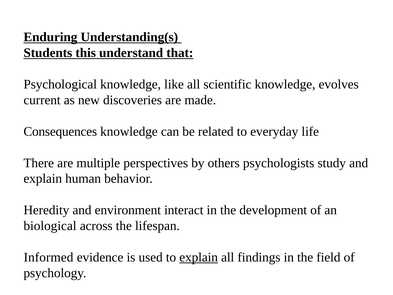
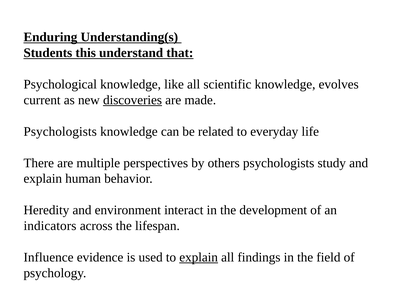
discoveries underline: none -> present (133, 100)
Consequences: Consequences -> Psychologists (60, 131)
biological: biological -> indicators (50, 226)
Informed: Informed -> Influence (49, 257)
